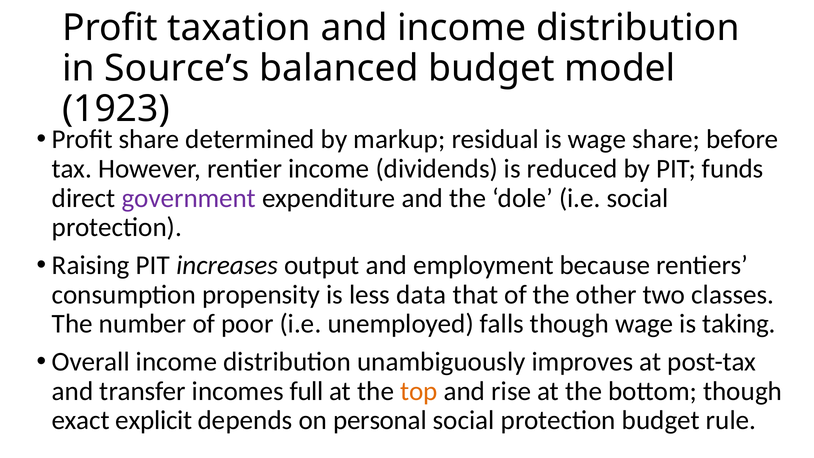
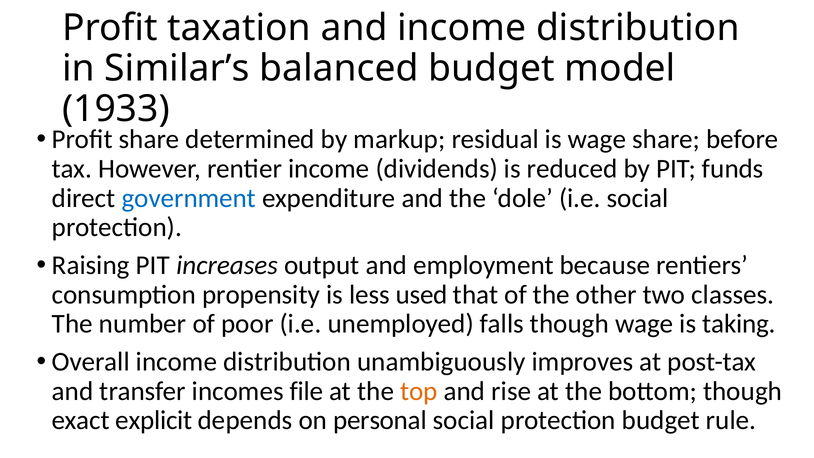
Source’s: Source’s -> Similar’s (177, 68)
1923: 1923 -> 1933 (116, 109)
government colour: purple -> blue (189, 198)
data: data -> used (422, 295)
full: full -> file (307, 391)
